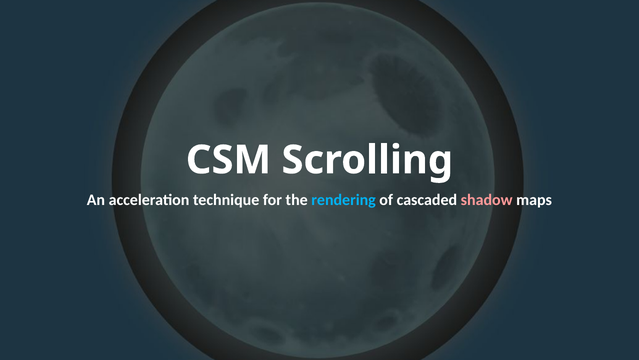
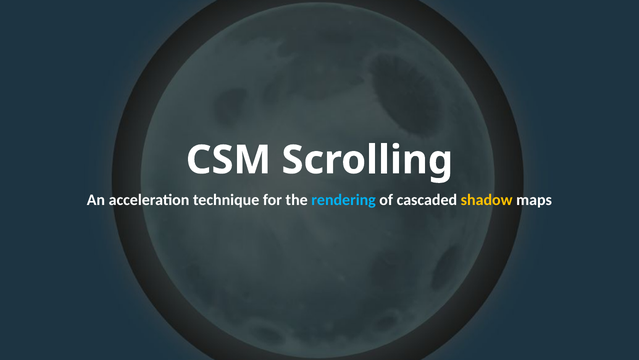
shadow colour: pink -> yellow (487, 200)
